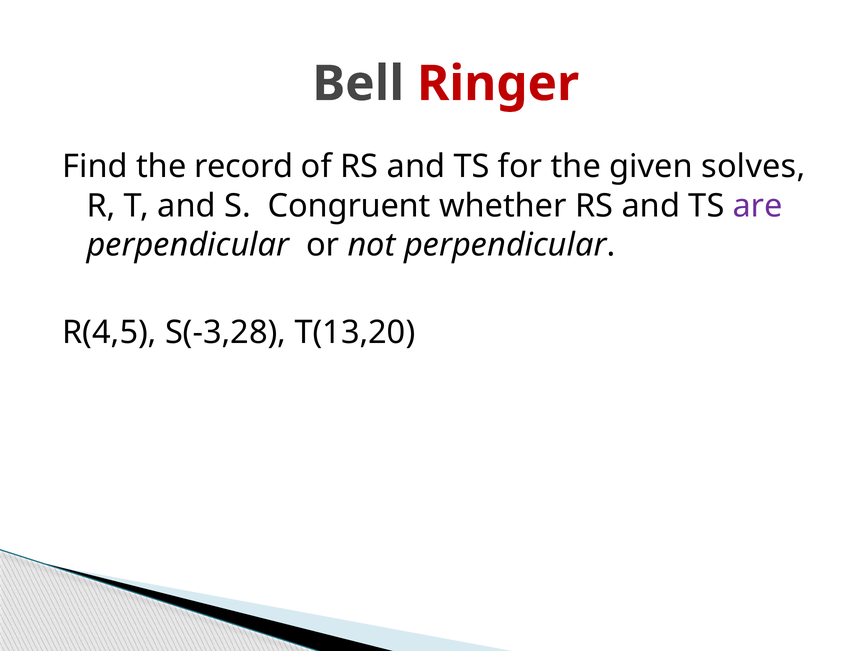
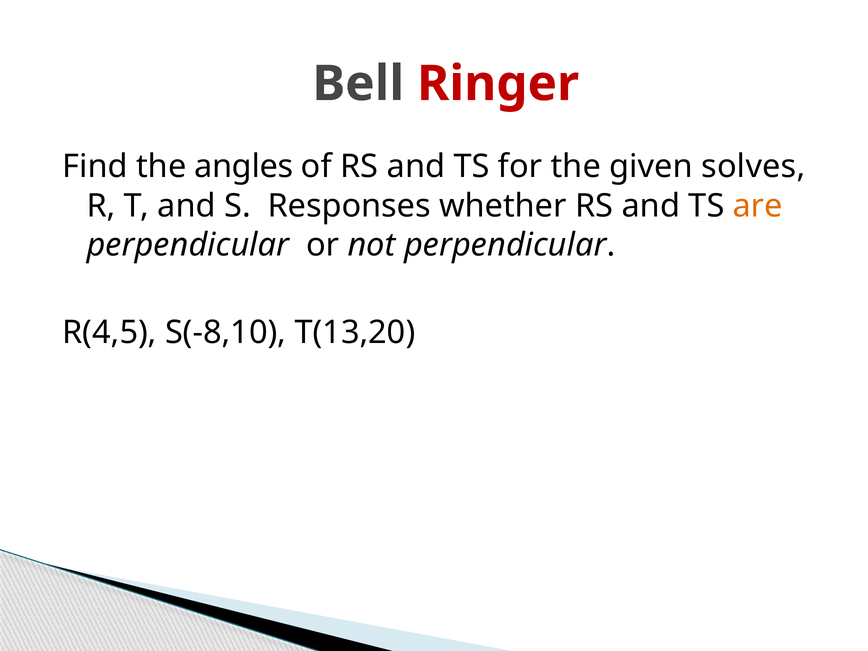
record: record -> angles (244, 167)
Congruent: Congruent -> Responses (349, 206)
are colour: purple -> orange (758, 206)
S(-3,28: S(-3,28 -> S(-8,10 (226, 333)
